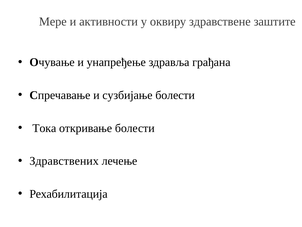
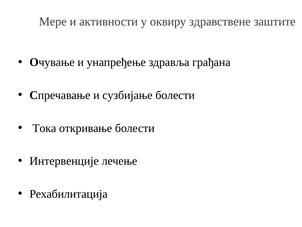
Здравствених: Здравствених -> Интервенције (64, 161)
